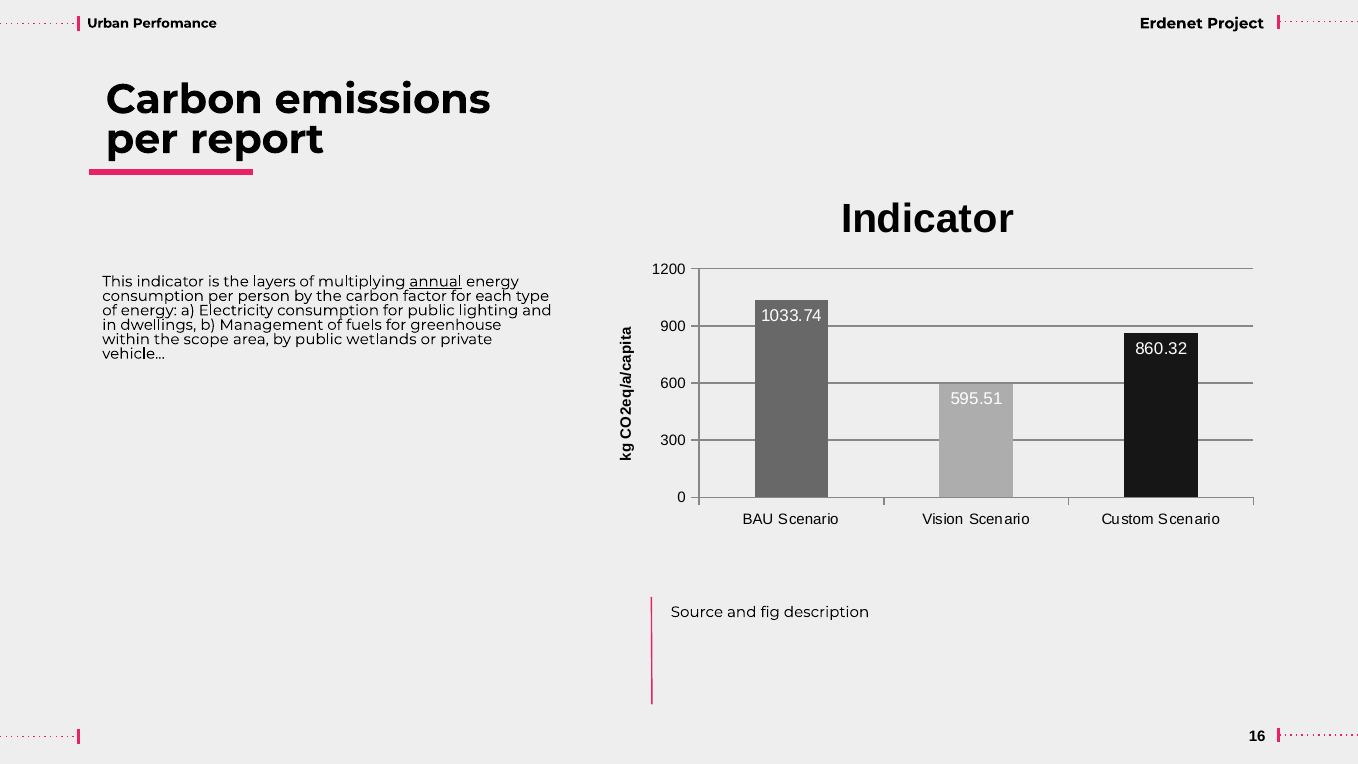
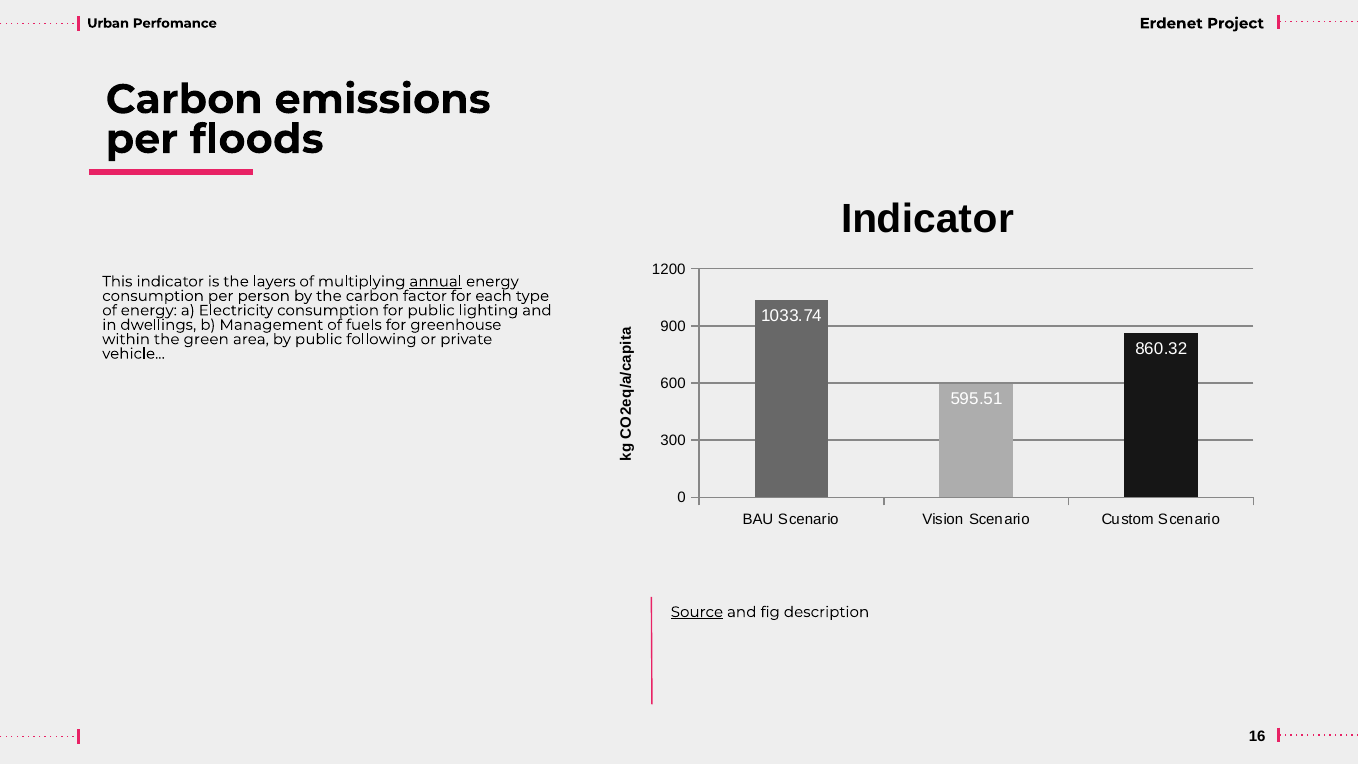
report: report -> floods (257, 139)
scope: scope -> green (206, 339)
wetlands: wetlands -> following (381, 339)
Source underline: none -> present (697, 612)
